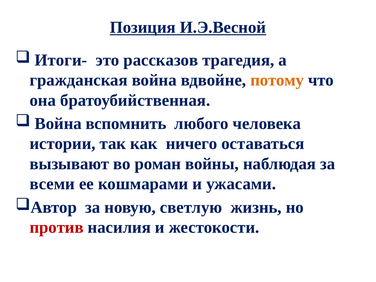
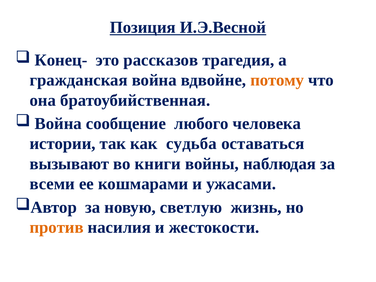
Итоги-: Итоги- -> Конец- (61, 60)
вспомнить: вспомнить -> сообщение (126, 124)
ничего: ничего -> судьба (191, 144)
роман: роман -> книги (158, 164)
против colour: red -> orange (57, 227)
